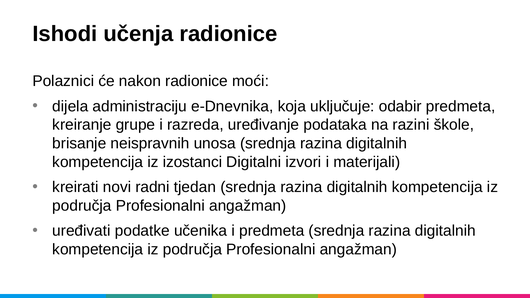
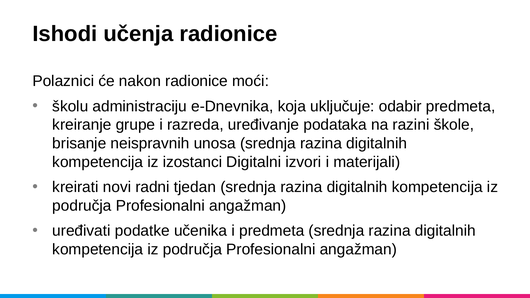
dijela: dijela -> školu (70, 106)
